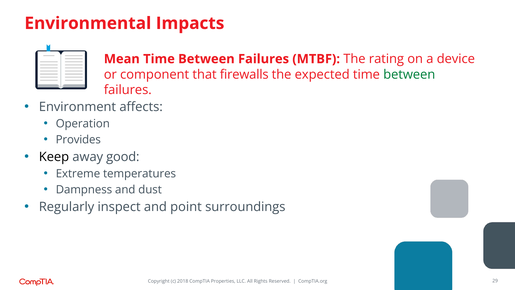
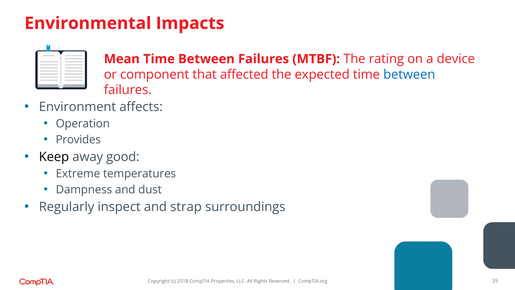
firewalls: firewalls -> affected (244, 74)
between colour: green -> blue (409, 74)
point: point -> strap (186, 207)
